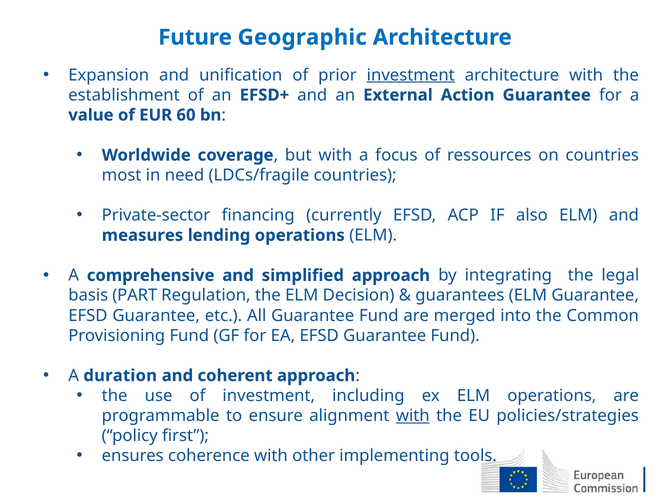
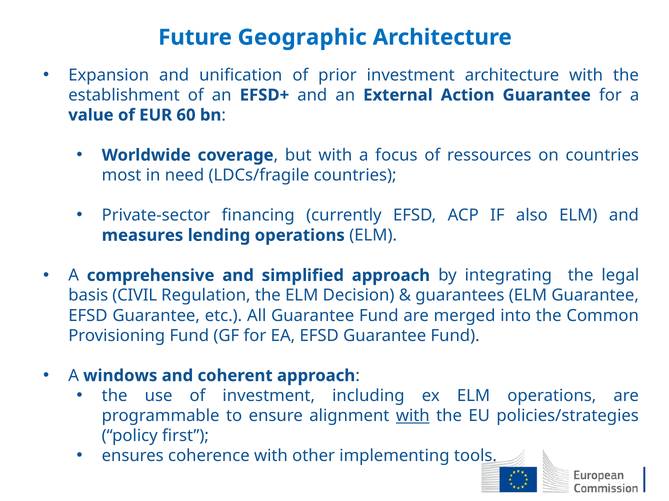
investment underline: present -> none (411, 75)
PART: PART -> CIVIL (135, 296)
duration: duration -> windows (120, 376)
